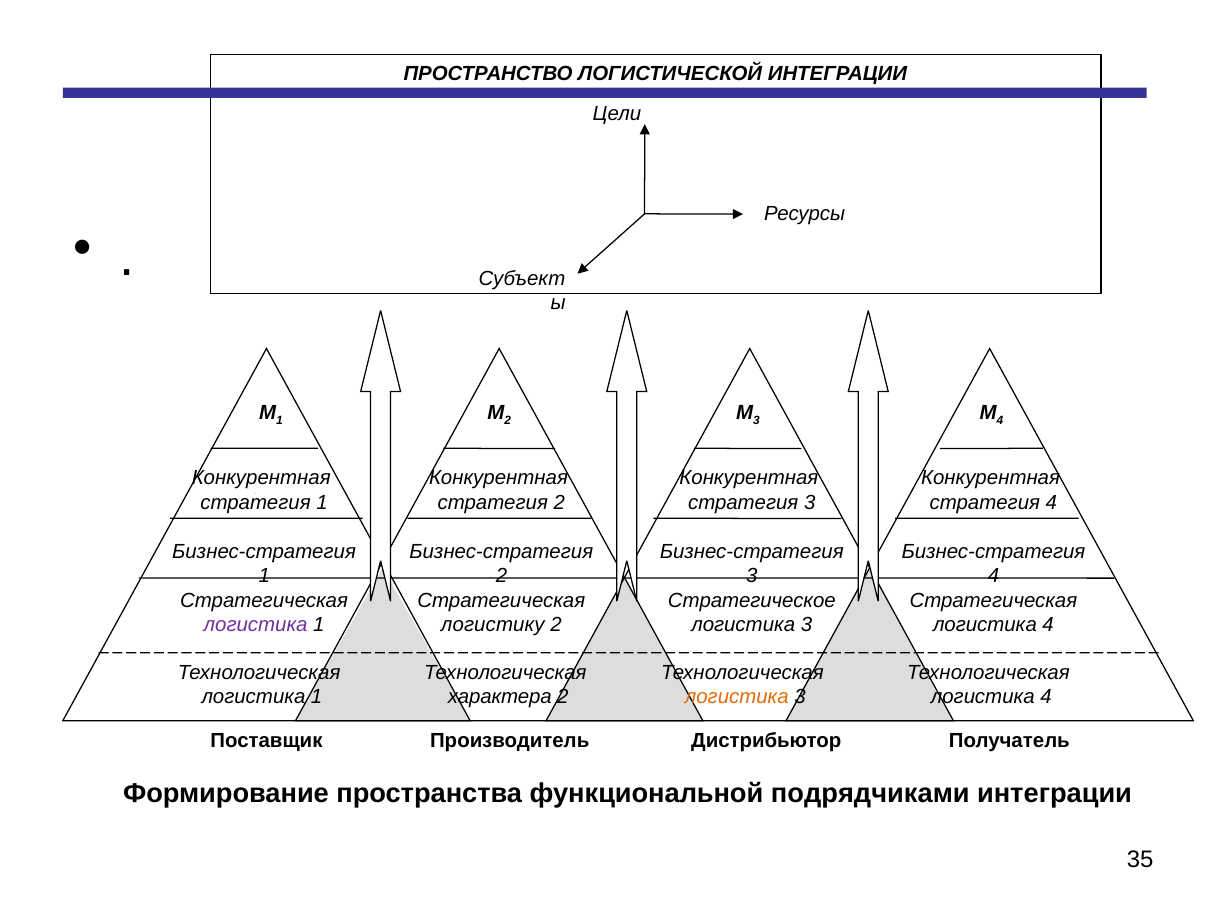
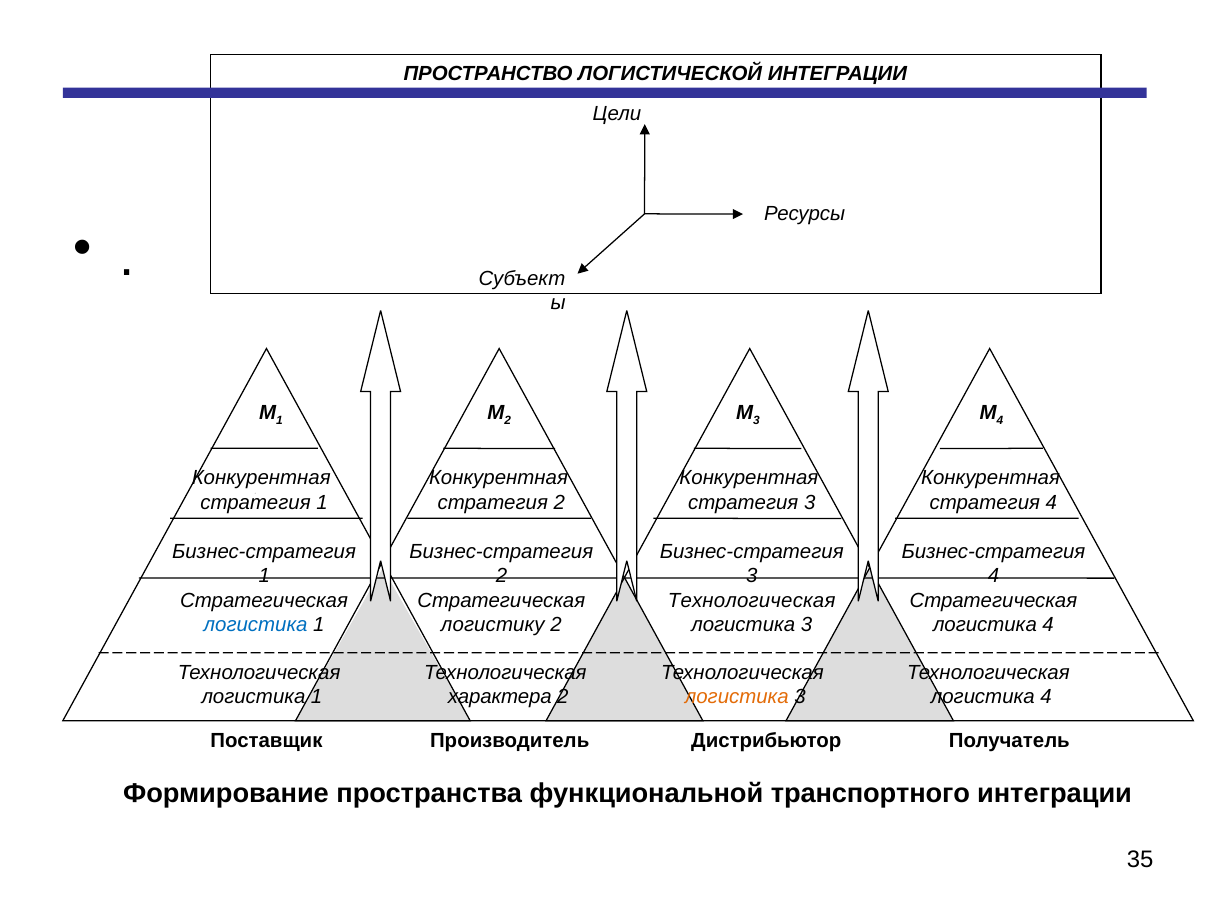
Стратегическое: Стратегическое -> Технологическая (752, 601)
логистика colour: purple -> blue (256, 625)
подрядчиками: подрядчиками -> транспортного (870, 794)
